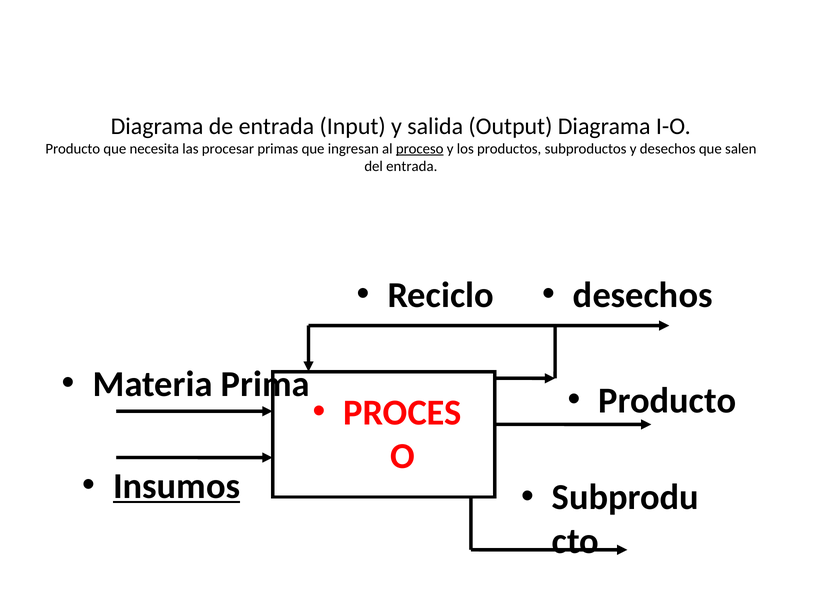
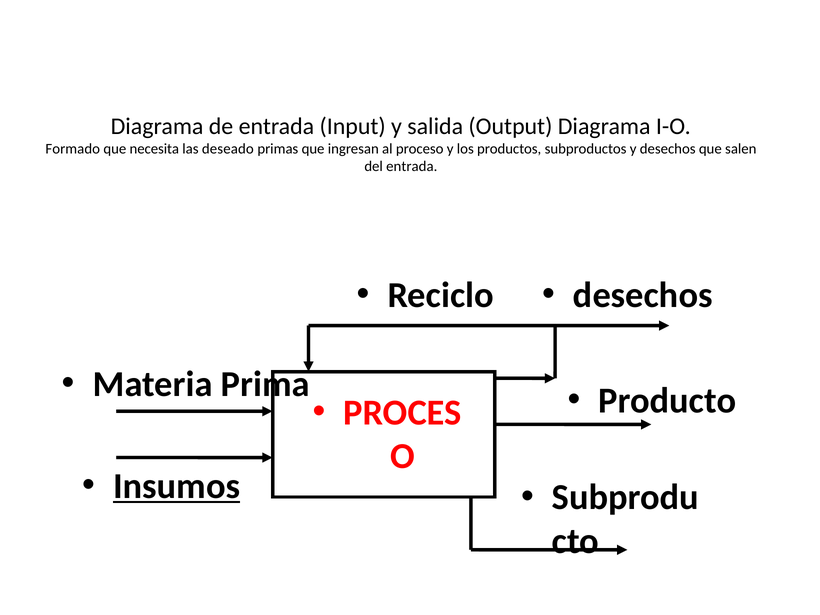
Producto: Producto -> Formado (73, 149)
procesar: procesar -> deseado (228, 149)
proceso underline: present -> none (420, 149)
